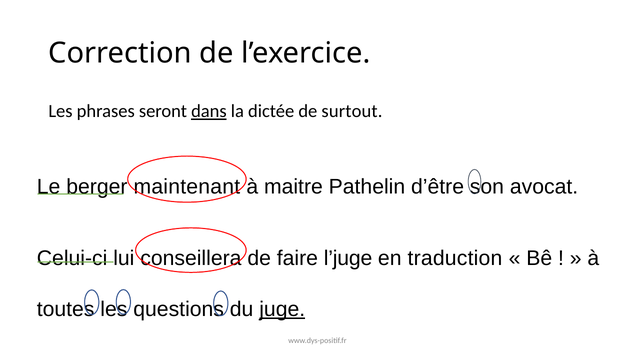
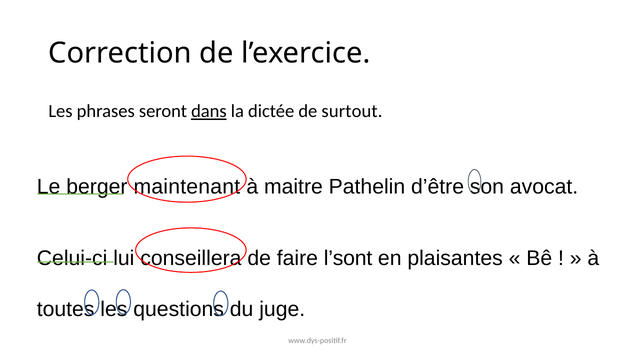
l’juge: l’juge -> l’sont (348, 259)
traduction: traduction -> plaisantes (455, 259)
juge underline: present -> none (282, 309)
